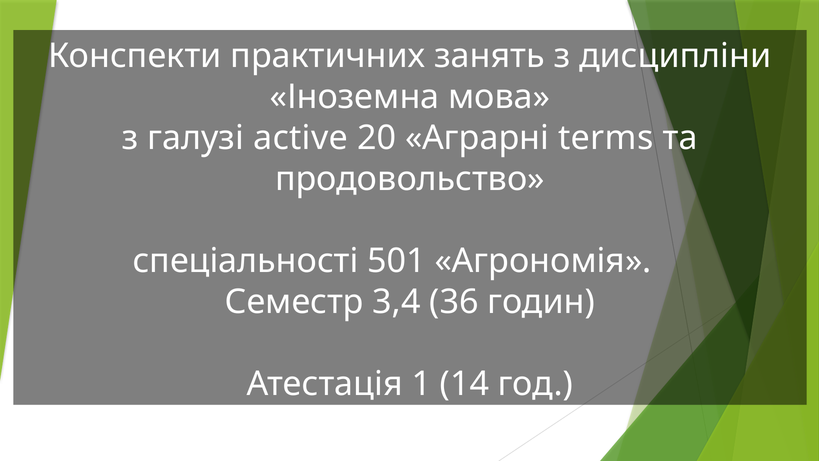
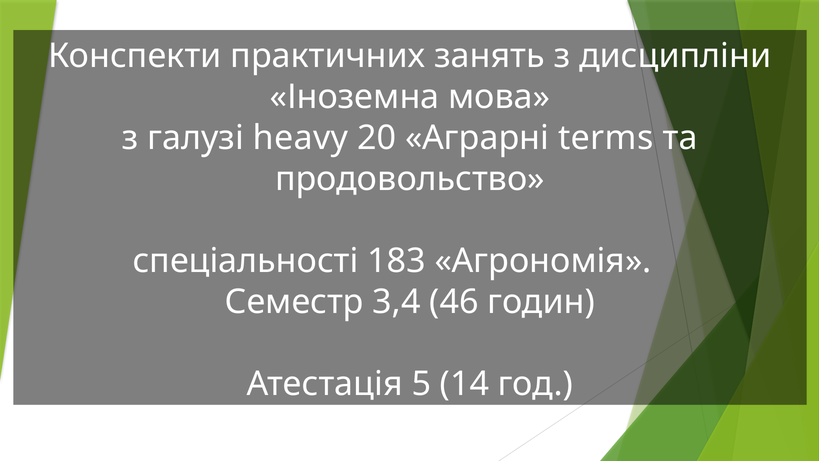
active: active -> heavy (301, 138)
501: 501 -> 183 (397, 261)
36: 36 -> 46 (454, 302)
1: 1 -> 5 (421, 383)
